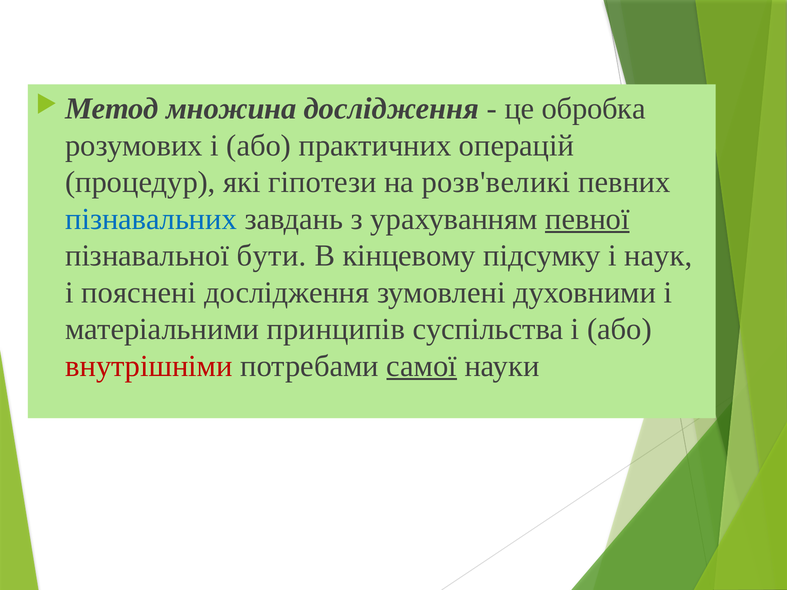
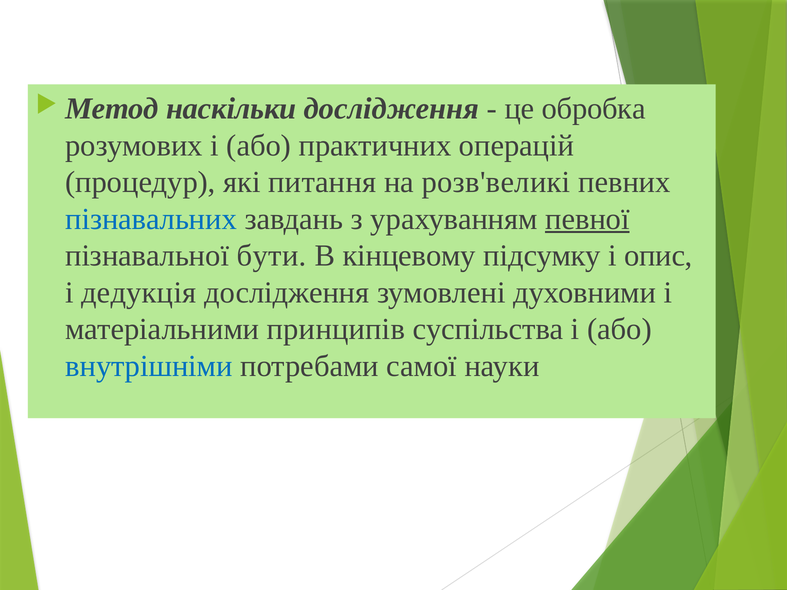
множина: множина -> наскільки (231, 109)
гіпотези: гіпотези -> питання (322, 182)
наук: наук -> опис (658, 256)
пояснені: пояснені -> дедукція (139, 293)
внутрішніми colour: red -> blue (149, 366)
самої underline: present -> none (422, 366)
